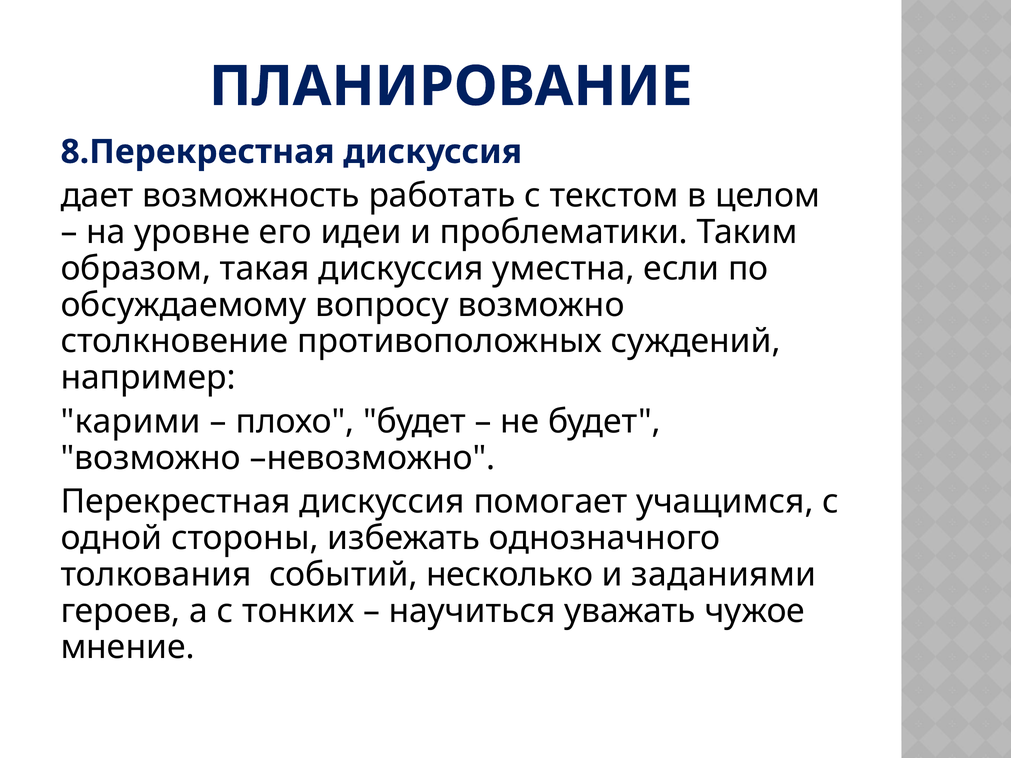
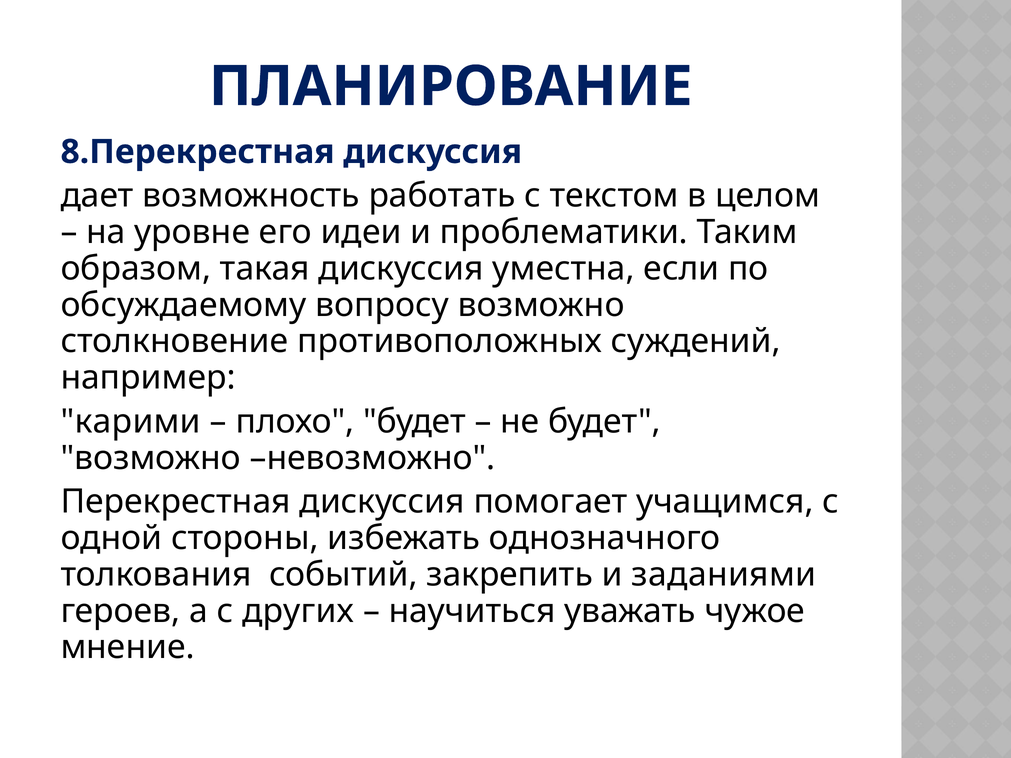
несколько: несколько -> закрепить (510, 575)
тонких: тонких -> других (298, 611)
